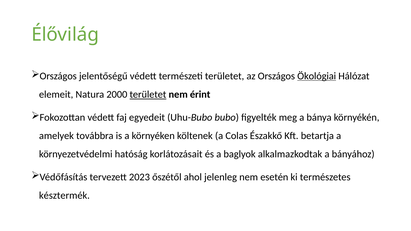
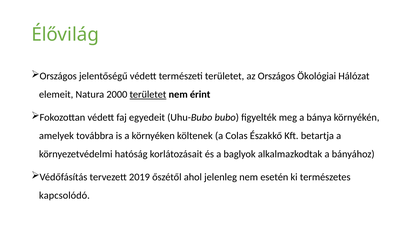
Ökológiai underline: present -> none (317, 76)
2023: 2023 -> 2019 (139, 177)
késztermék: késztermék -> kapcsolódó (64, 196)
